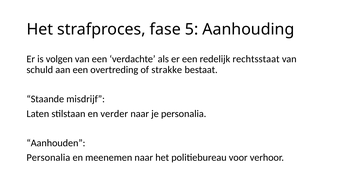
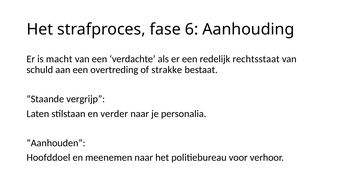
5: 5 -> 6 (192, 29)
volgen: volgen -> macht (59, 59)
misdrijf: misdrijf -> vergrijp (86, 99)
Personalia: Personalia -> Hoofddoel (48, 157)
